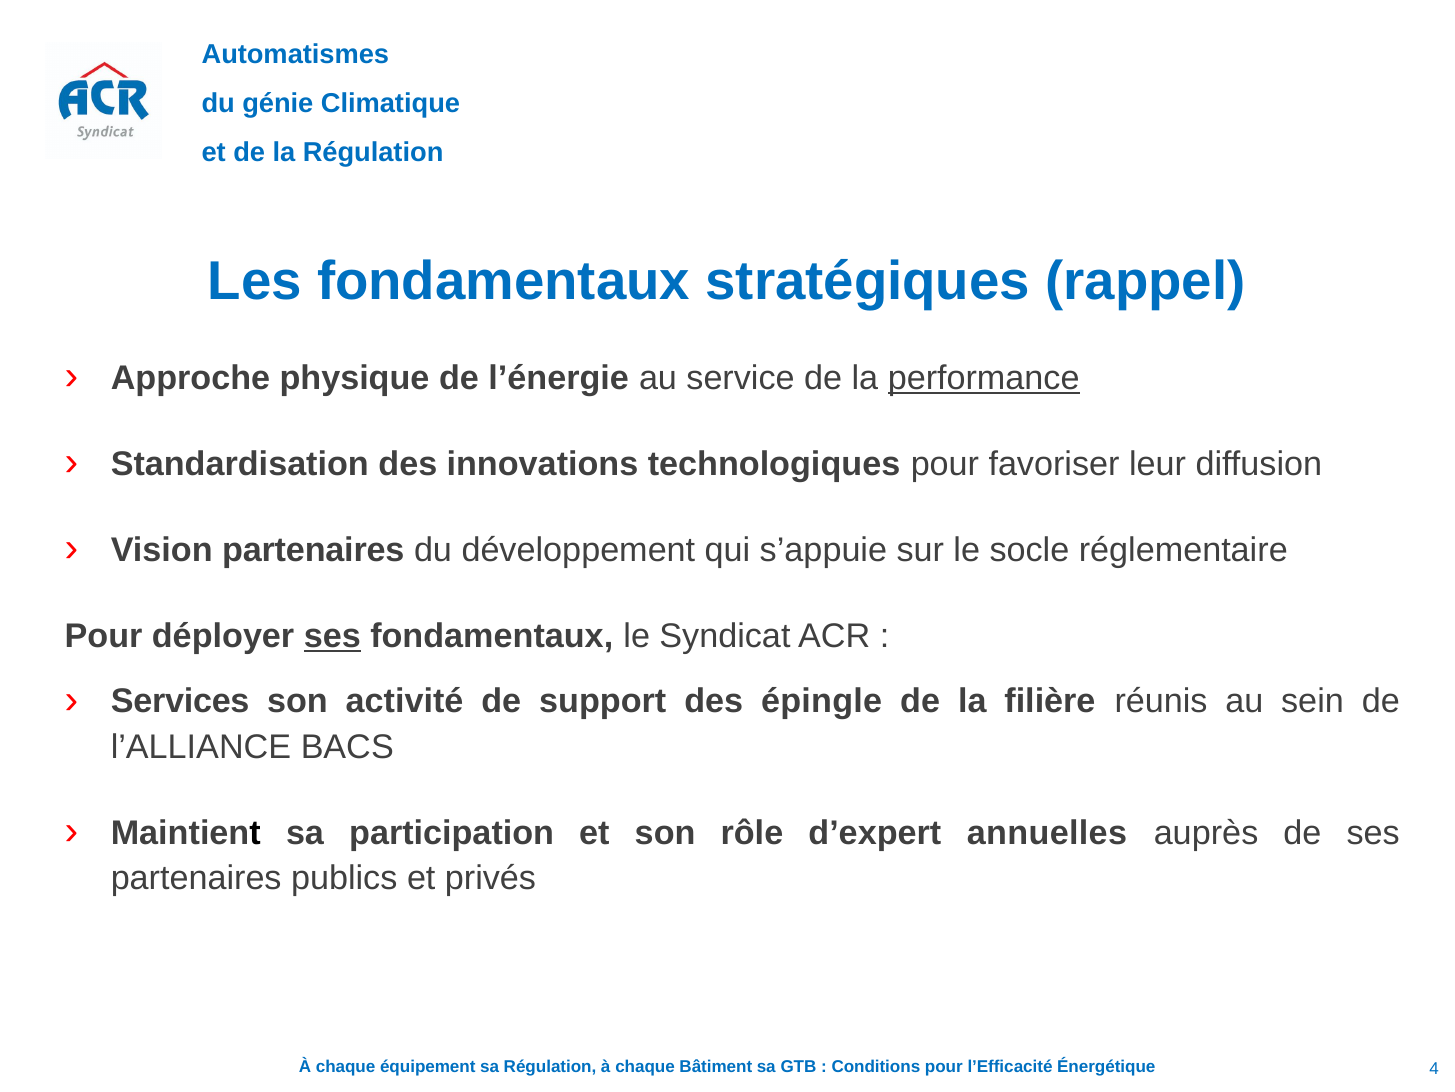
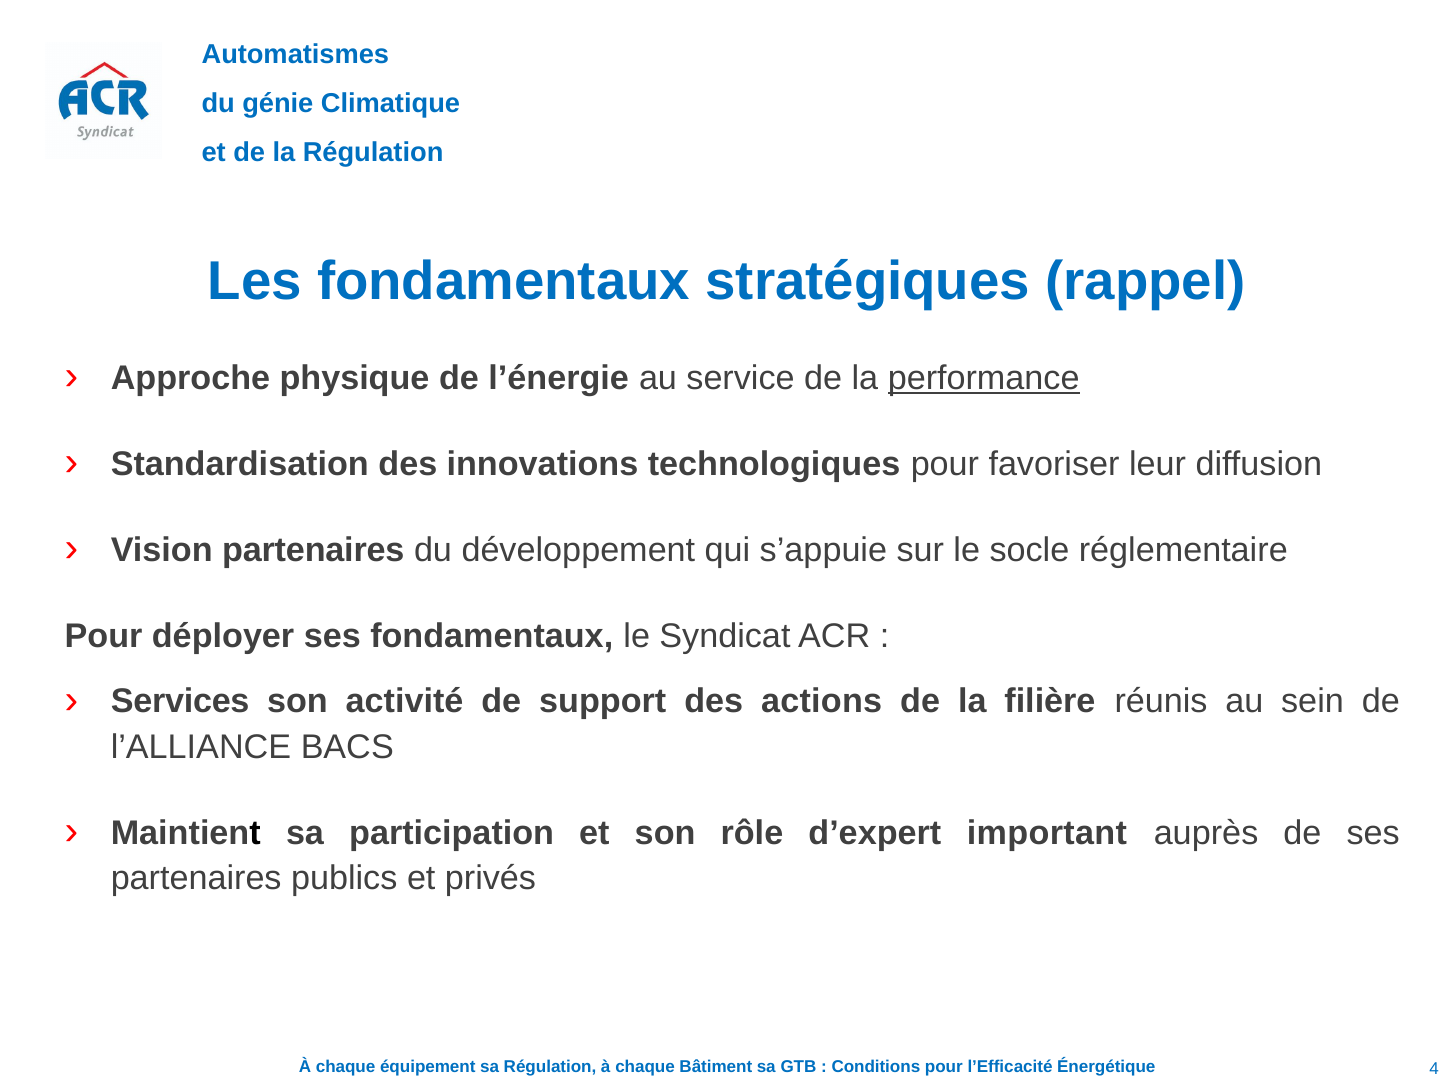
ses underline: present -> none (332, 636)
épingle: épingle -> actions (822, 702)
annuelles: annuelles -> important (1047, 833)
